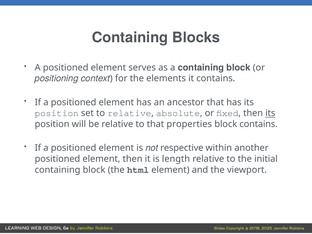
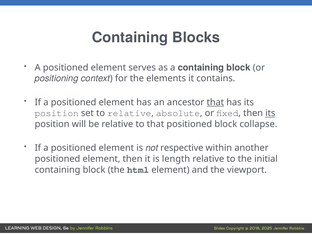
that underline: none -> present (215, 102)
that properties: properties -> positioned (189, 124)
block contains: contains -> collapse (258, 124)
